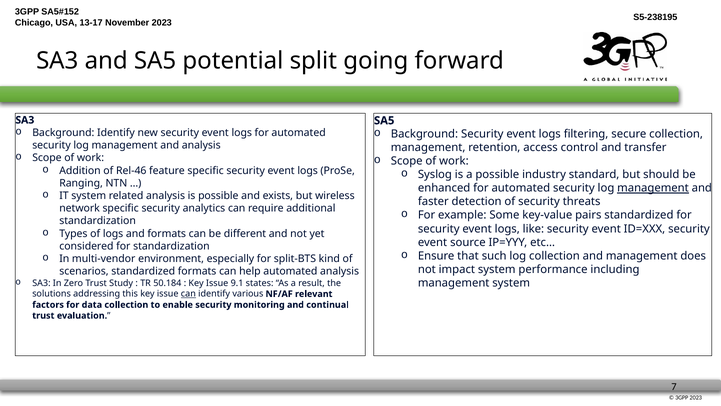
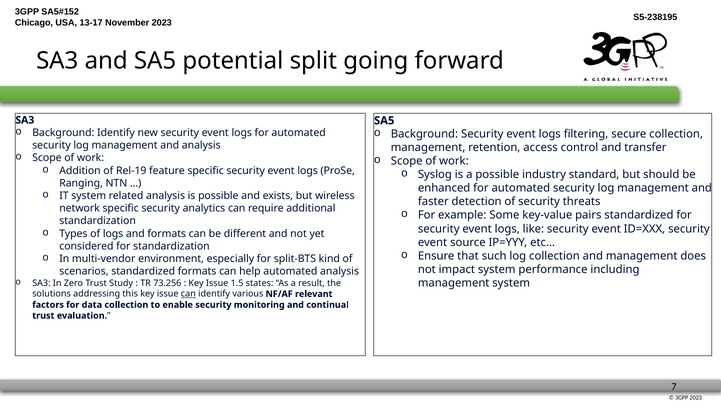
Rel-46: Rel-46 -> Rel-19 (131, 170)
management underline: present -> none (653, 188)
50.184: 50.184 -> 73.256 (167, 283)
9.1: 9.1 -> 1.5 (237, 283)
